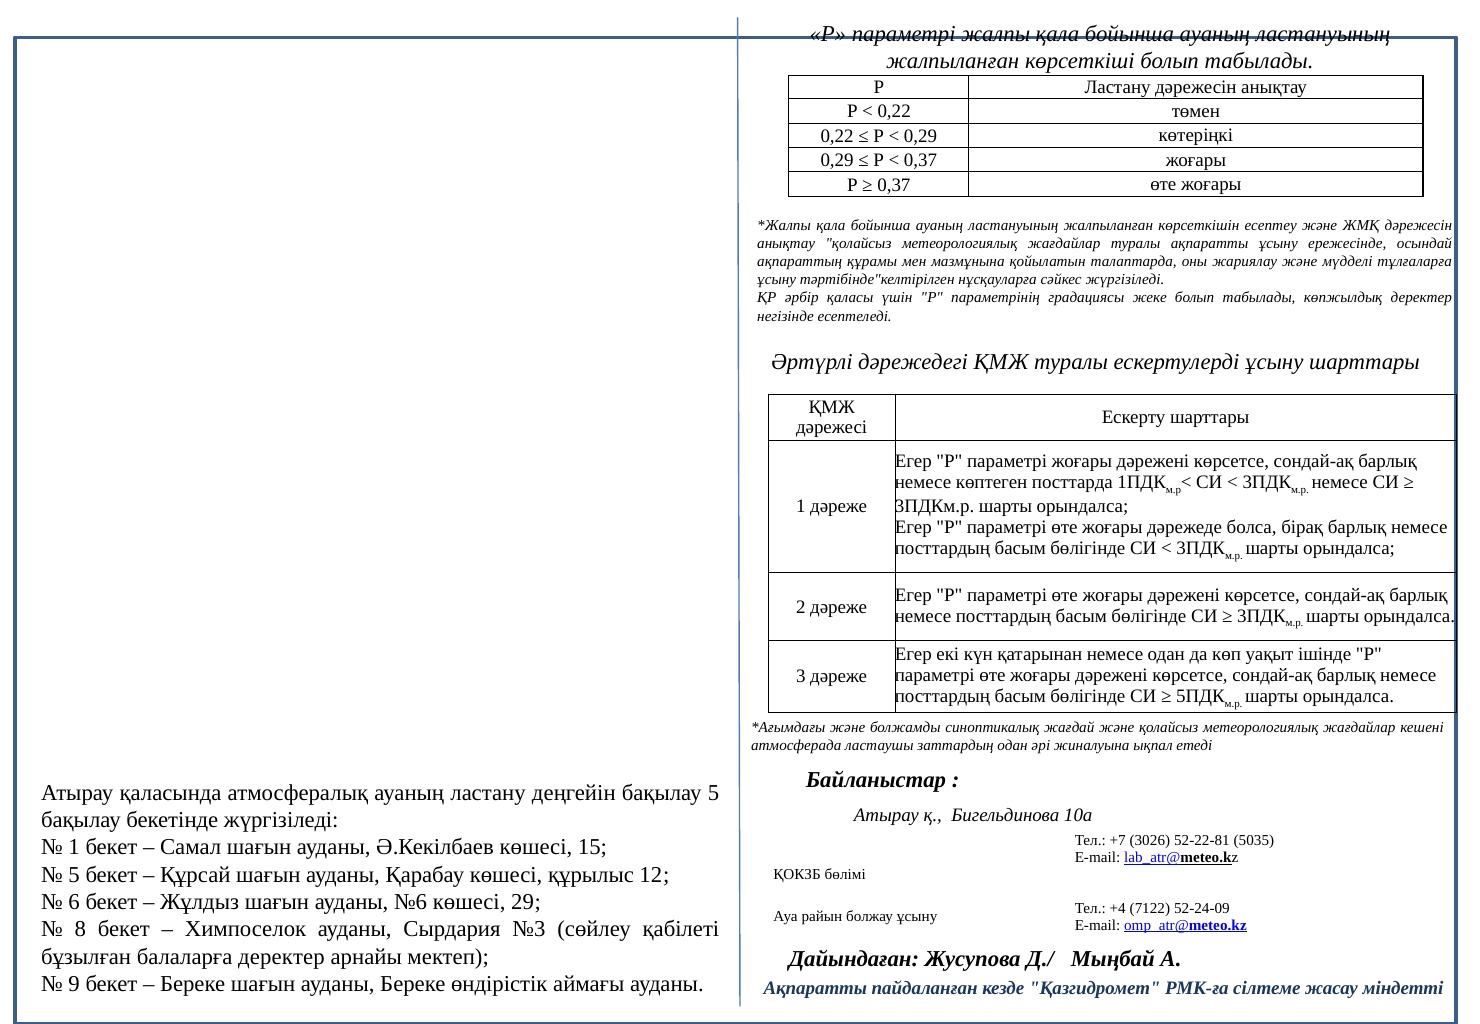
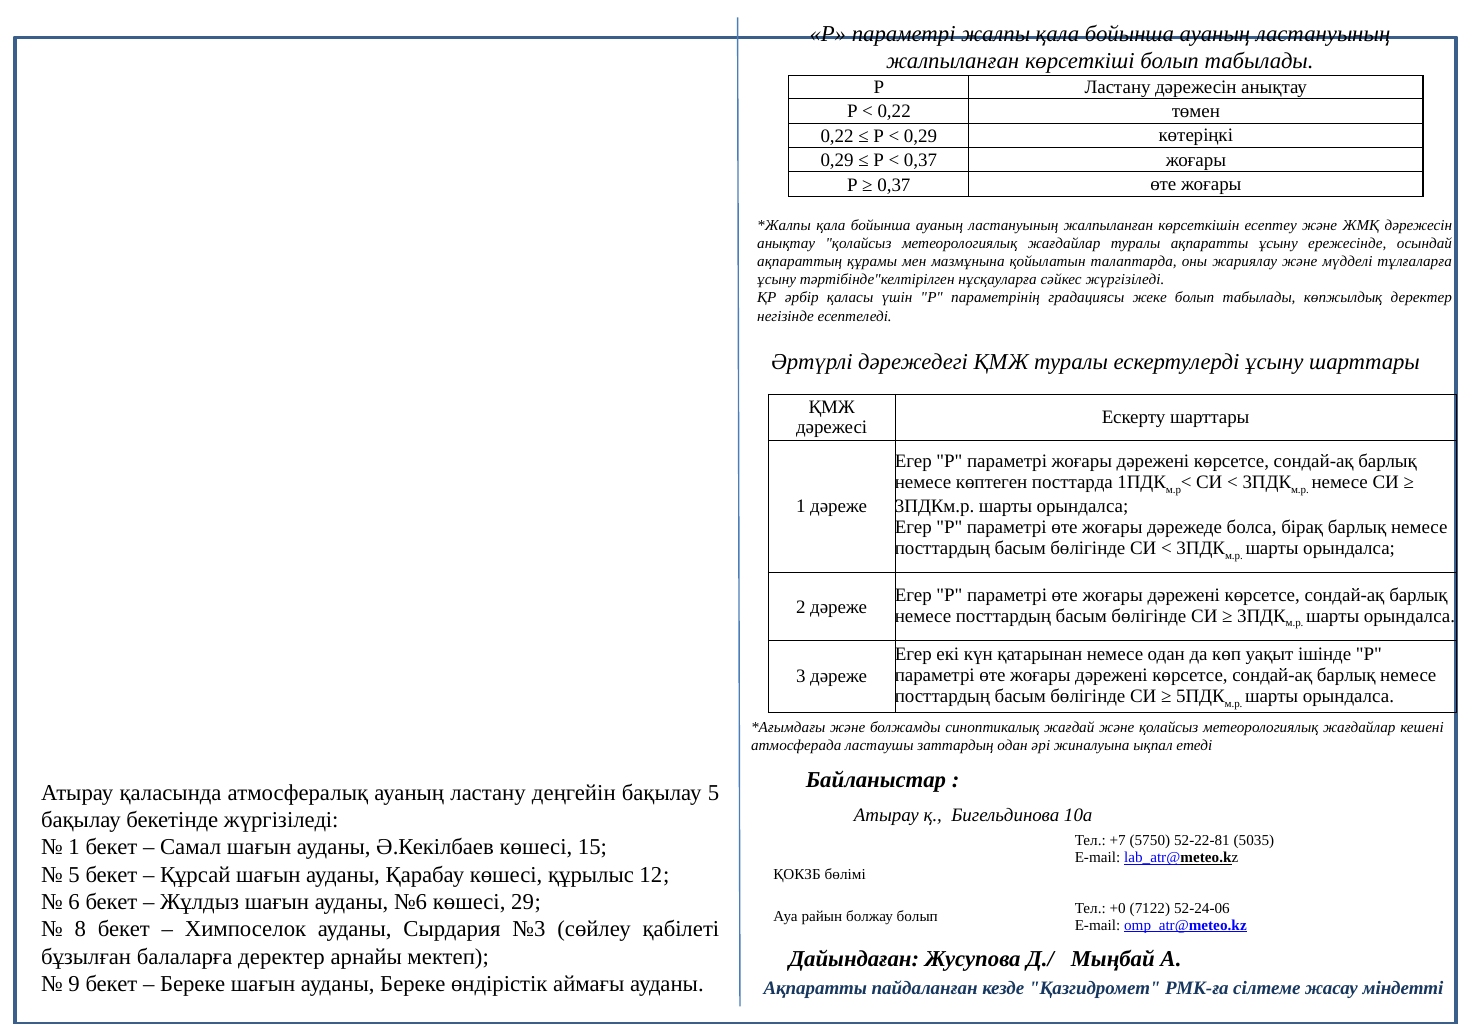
3026: 3026 -> 5750 (1150, 841)
+4: +4 -> +0 (1118, 909)
52-24-09: 52-24-09 -> 52-24-06 (1202, 909)
болжау ұсыну: ұсыну -> болып (917, 917)
